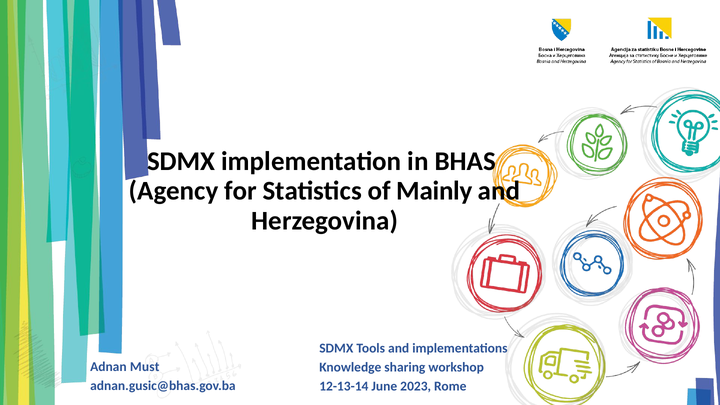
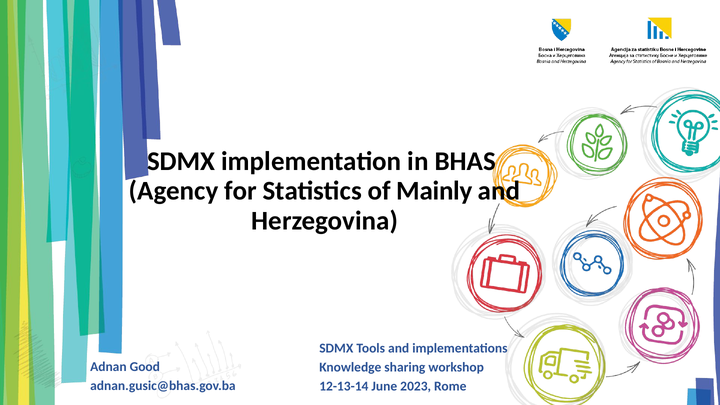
Must: Must -> Good (145, 367)
